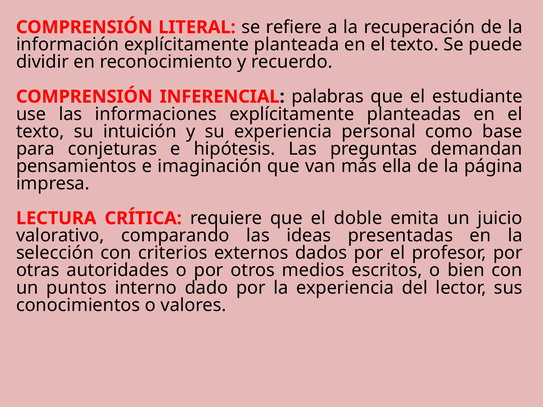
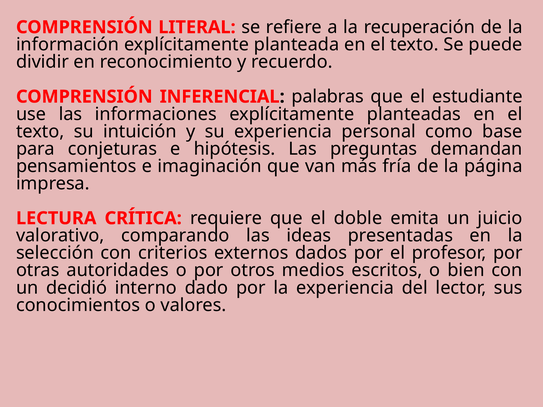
ella: ella -> fría (397, 166)
puntos: puntos -> decidió (77, 288)
